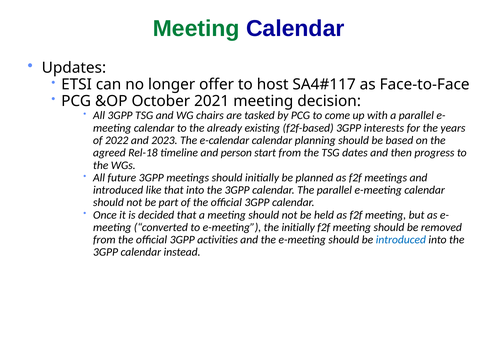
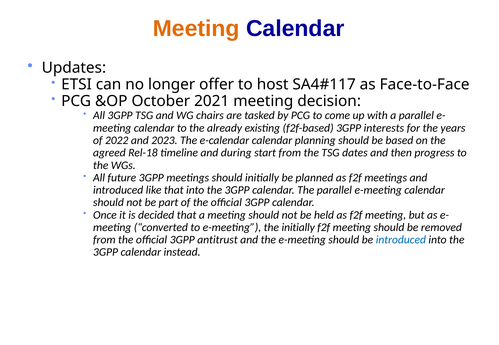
Meeting colour: green -> orange (196, 29)
person: person -> during (236, 153)
activities: activities -> antitrust (218, 240)
